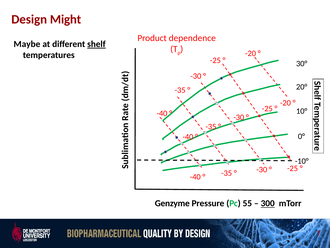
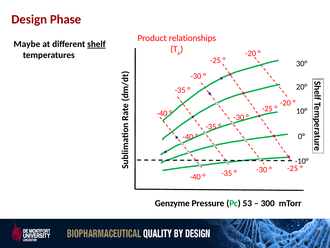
Might: Might -> Phase (66, 19)
dependence: dependence -> relationships (192, 38)
55: 55 -> 53 (247, 203)
300 underline: present -> none (268, 203)
